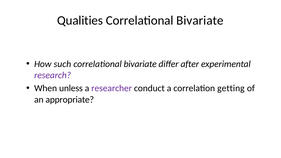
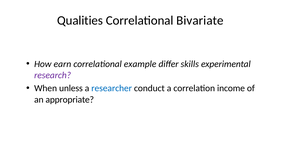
such: such -> earn (62, 64)
bivariate: bivariate -> example (140, 64)
after: after -> skills (190, 64)
researcher colour: purple -> blue (112, 88)
getting: getting -> income (231, 88)
